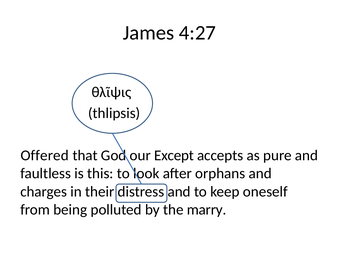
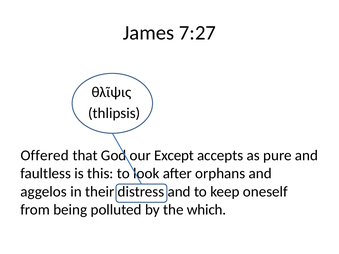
4:27: 4:27 -> 7:27 (197, 33)
charges: charges -> aggelos (44, 192)
marry: marry -> which (207, 210)
